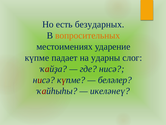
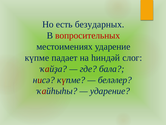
вопросительных colour: orange -> red (88, 35)
ударны: ударны -> һиндәй (106, 58)
где нисә: нисә -> бала (112, 69)
икеләнеү: икеләнеү -> ударение (110, 91)
